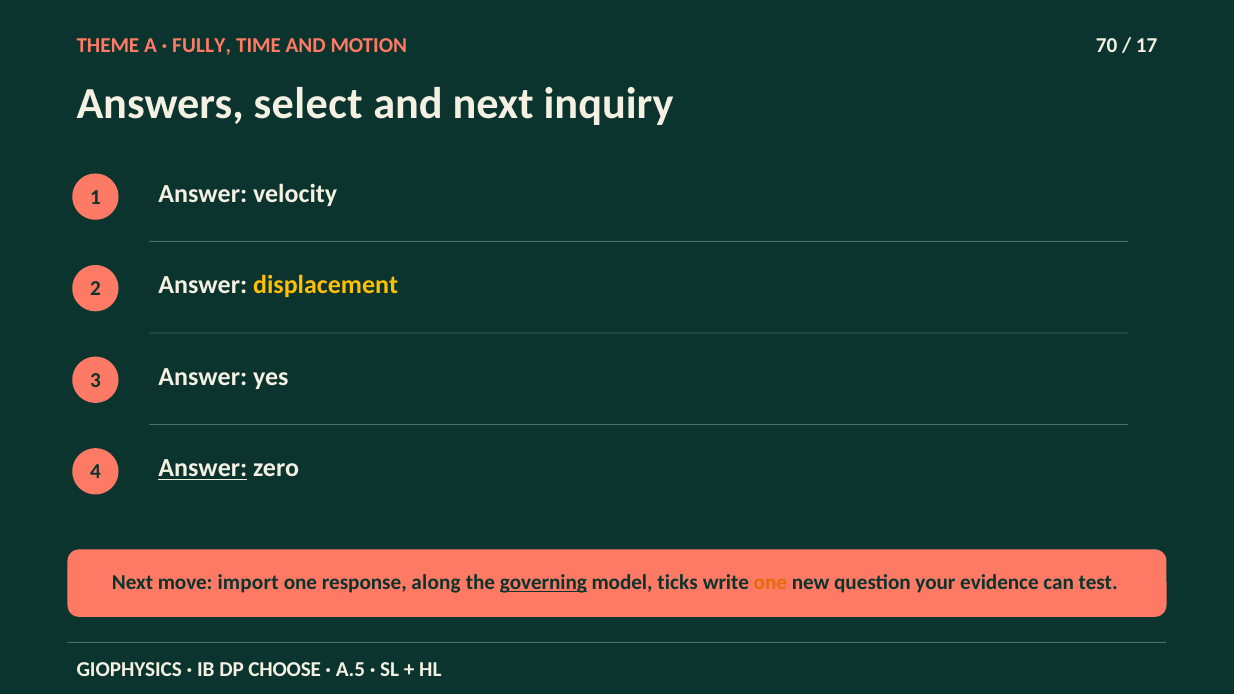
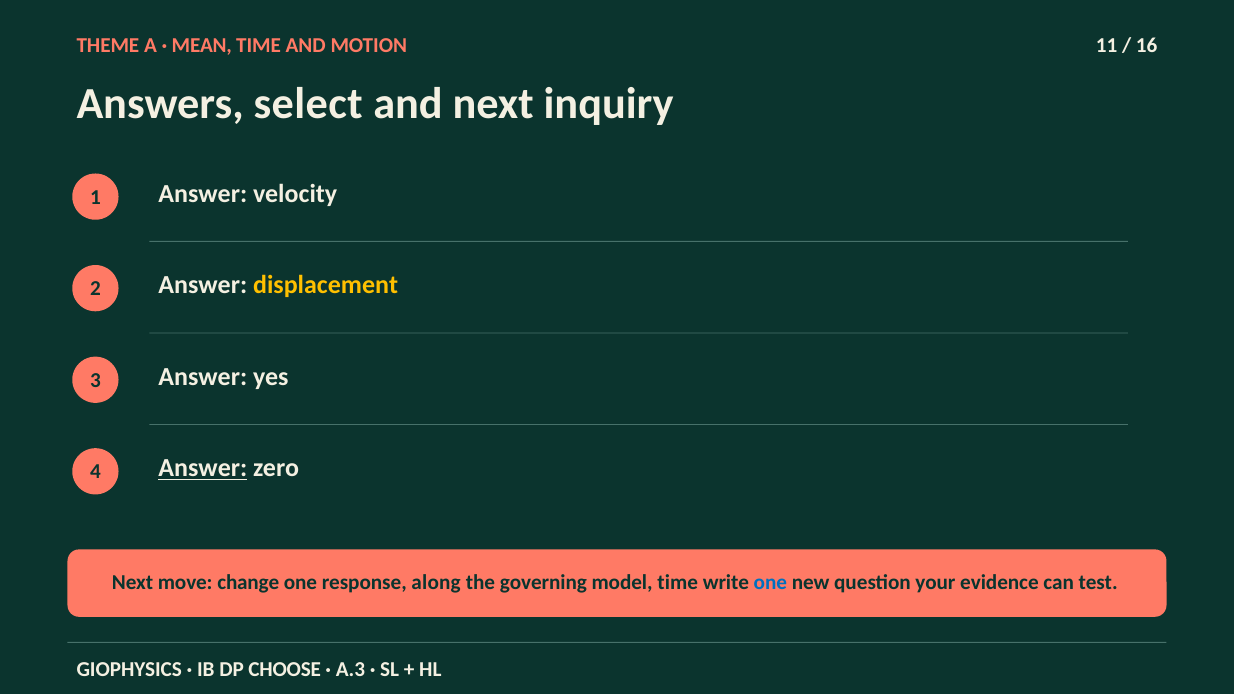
FULLY: FULLY -> MEAN (202, 46)
70: 70 -> 11 (1107, 46)
17: 17 -> 16 (1147, 46)
import: import -> change (248, 583)
governing underline: present -> none (543, 583)
model ticks: ticks -> time (678, 583)
one colour: orange -> blue (770, 583)
A.5: A.5 -> A.3 (350, 669)
